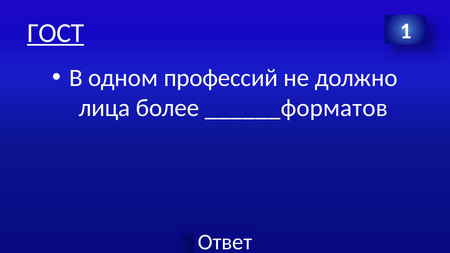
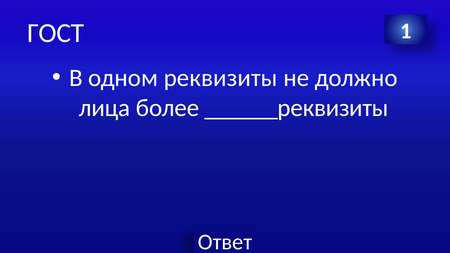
ГОСТ underline: present -> none (56, 33)
профессий: профессий -> реквизиты (221, 78)
______форматов: ______форматов -> ______реквизиты (297, 108)
